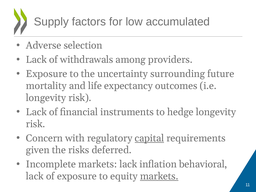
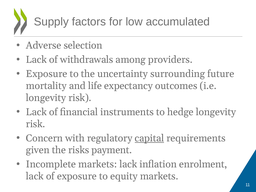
deferred: deferred -> payment (112, 150)
behavioral: behavioral -> enrolment (203, 164)
markets underline: present -> none (159, 176)
